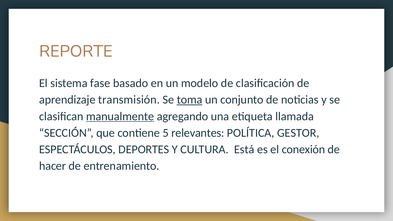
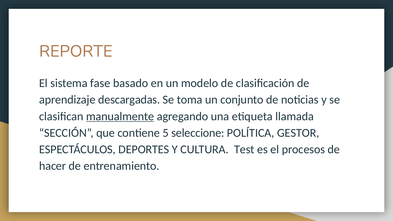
transmisión: transmisión -> descargadas (129, 100)
toma underline: present -> none (190, 100)
relevantes: relevantes -> seleccione (198, 133)
Está: Está -> Test (244, 149)
conexión: conexión -> procesos (303, 149)
